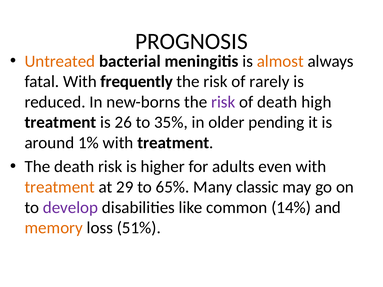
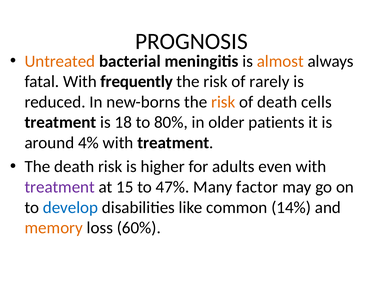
risk colour: purple -> orange (223, 102)
high: high -> cells (316, 102)
26: 26 -> 18 (123, 122)
35%: 35% -> 80% (171, 122)
pending: pending -> patients (276, 122)
1%: 1% -> 4% (88, 143)
treatment colour: orange -> purple (60, 187)
29: 29 -> 15 (125, 187)
65%: 65% -> 47% (172, 187)
classic: classic -> factor (257, 187)
develop colour: purple -> blue (70, 208)
51%: 51% -> 60% (139, 228)
